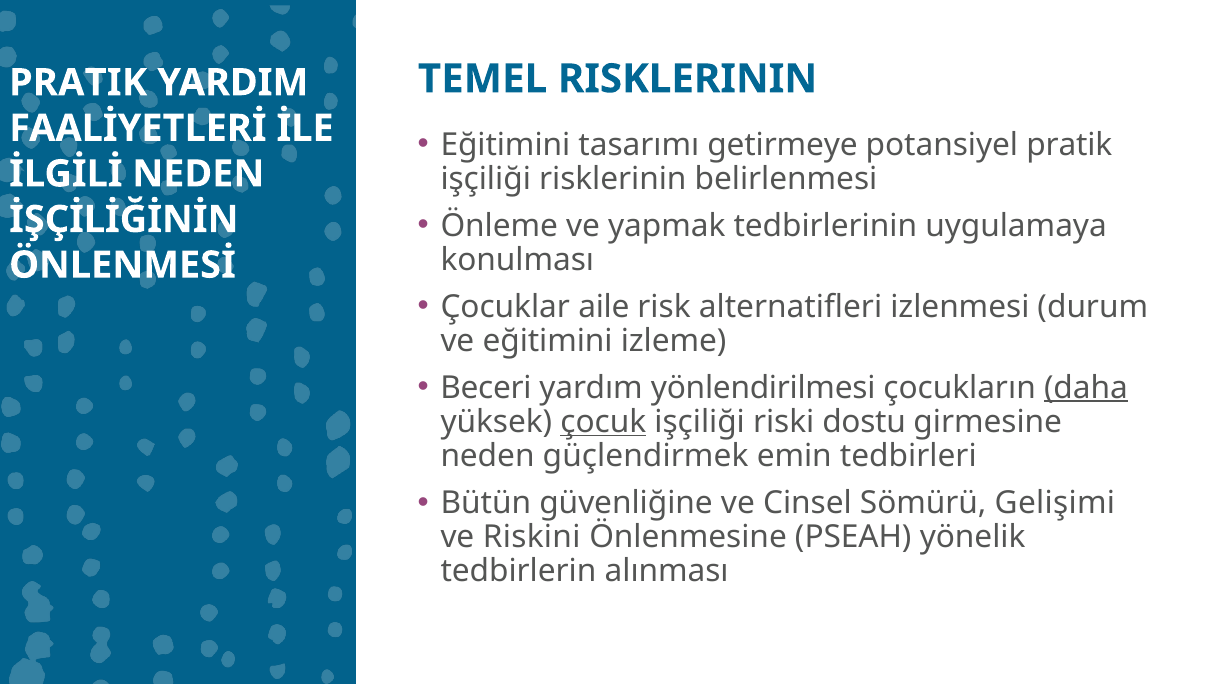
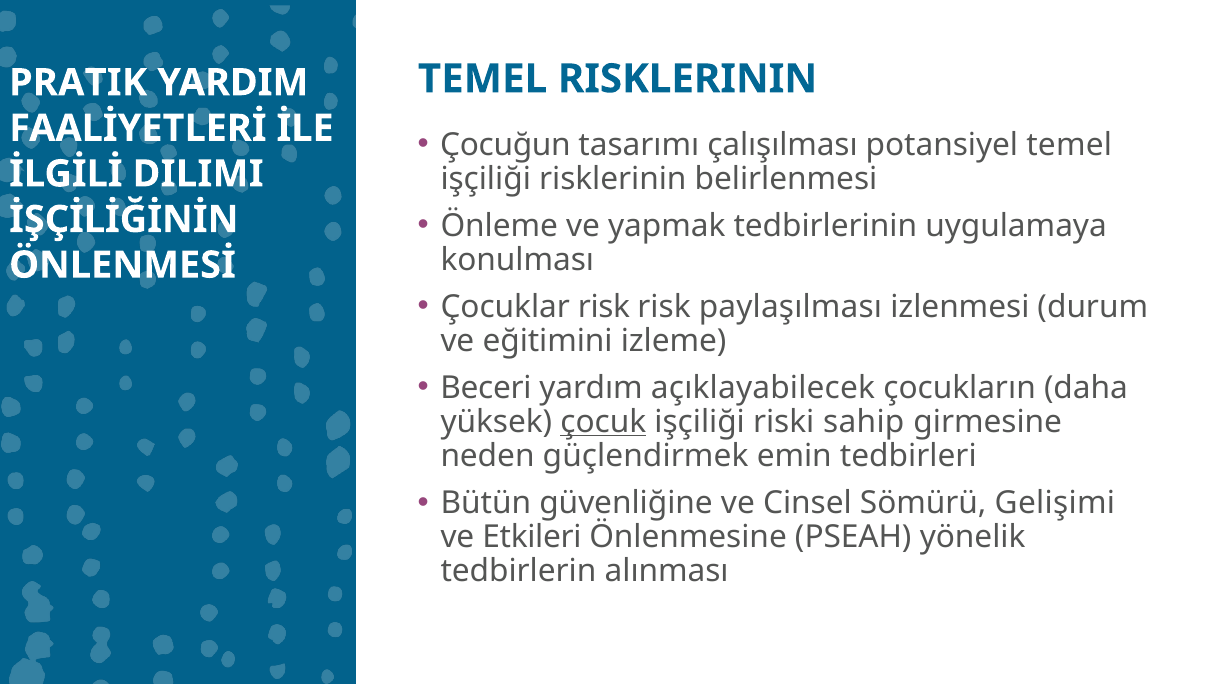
Eğitimini: Eğitimini -> Çocuğun (506, 145)
getirmeye: getirmeye -> çalışılması (783, 145)
potansiyel pratik: pratik -> temel (1069, 145)
İLGİLİ NEDEN: NEDEN -> DILIMI (198, 174)
Çocuklar aile: aile -> risk (604, 306)
alternatifleri: alternatifleri -> paylaşılması (790, 306)
yönlendirilmesi: yönlendirilmesi -> açıklayabilecek (763, 387)
daha underline: present -> none (1086, 387)
dostu: dostu -> sahip (864, 422)
Riskini: Riskini -> Etkileri (532, 537)
